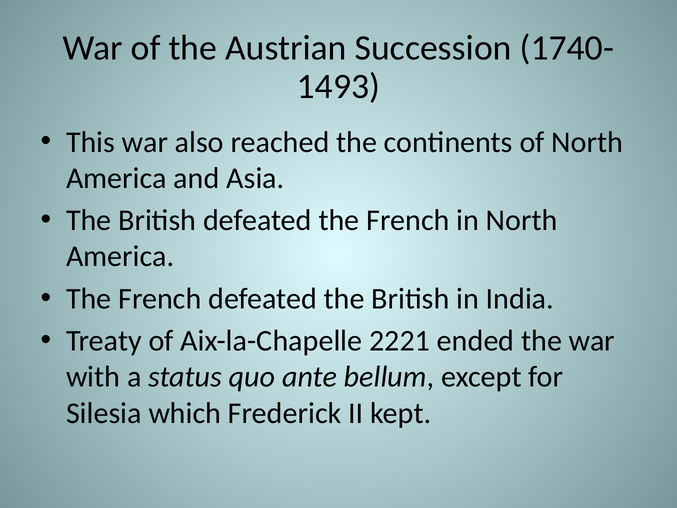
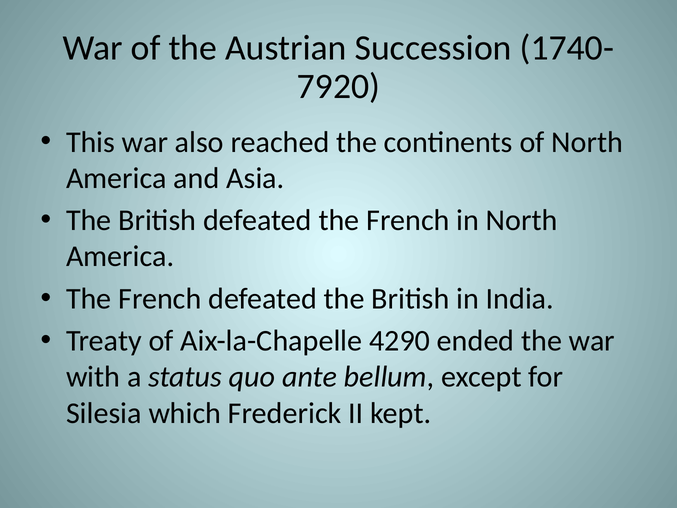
1493: 1493 -> 7920 (338, 87)
2221: 2221 -> 4290 (400, 341)
